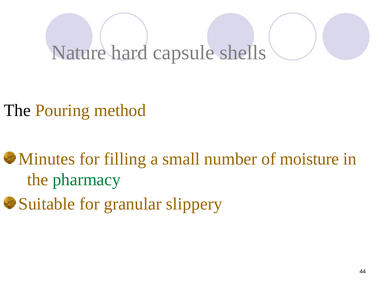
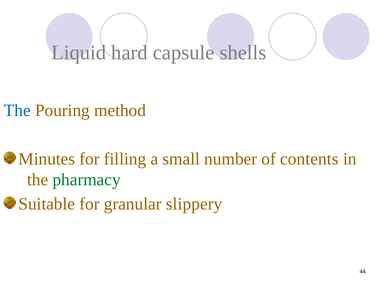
Nature: Nature -> Liquid (79, 53)
The colour: black -> blue (17, 110)
moisture: moisture -> contents (309, 159)
